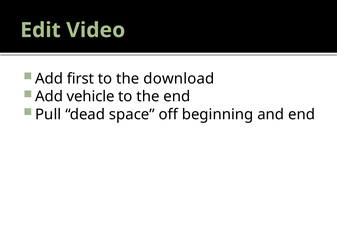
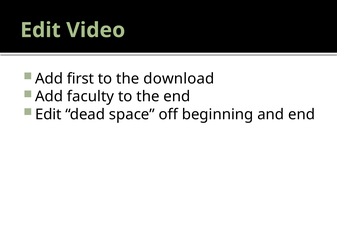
vehicle: vehicle -> faculty (91, 97)
Pull: Pull -> Edit (48, 115)
